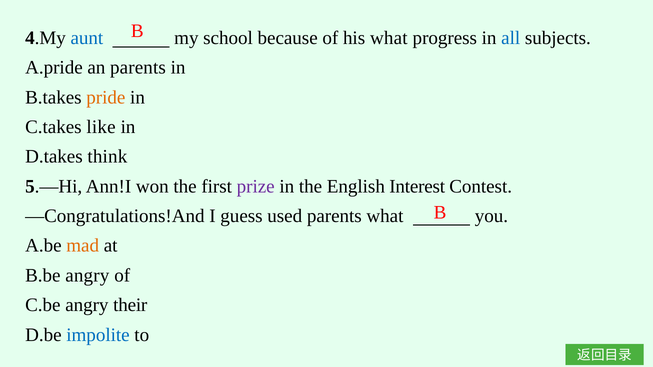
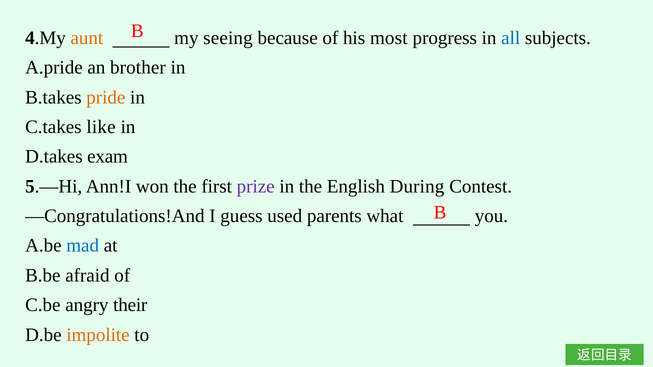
aunt colour: blue -> orange (87, 38)
school: school -> seeing (228, 38)
his what: what -> most (389, 38)
an parents: parents -> brother (138, 68)
think: think -> exam (108, 157)
Interest: Interest -> During (417, 186)
mad colour: orange -> blue (83, 246)
B.be angry: angry -> afraid (87, 276)
impolite colour: blue -> orange (98, 335)
